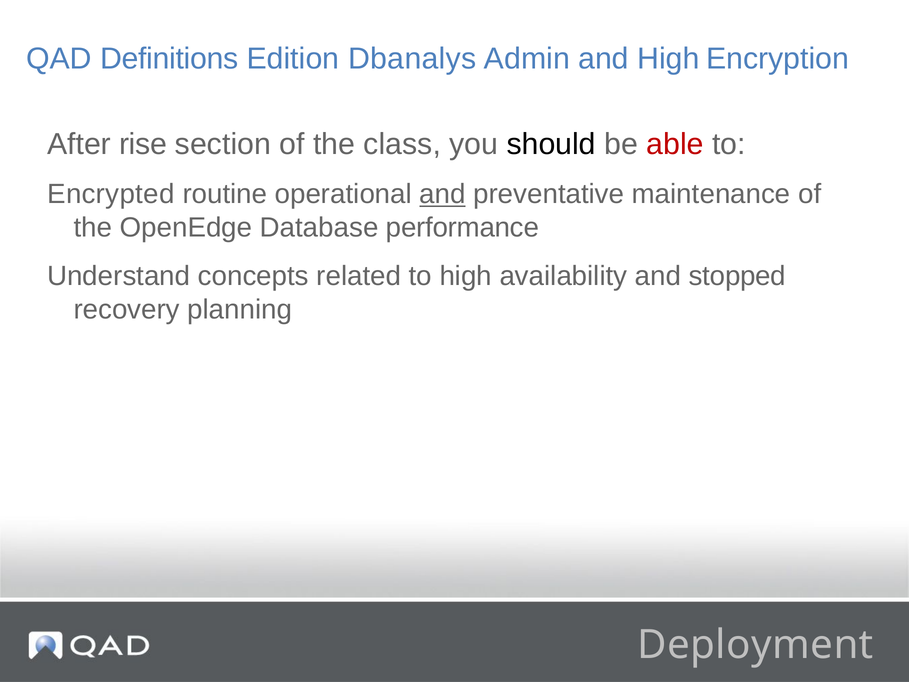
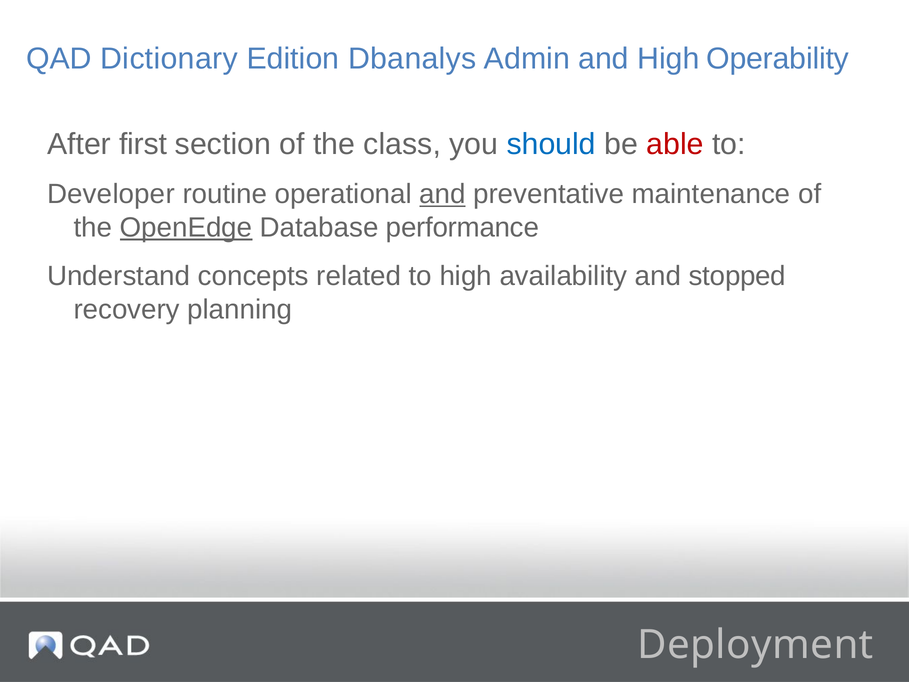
Definitions: Definitions -> Dictionary (169, 59)
Encryption: Encryption -> Operability (778, 59)
rise: rise -> first (143, 144)
should colour: black -> blue (551, 144)
Encrypted: Encrypted -> Developer (111, 194)
OpenEdge underline: none -> present (186, 227)
